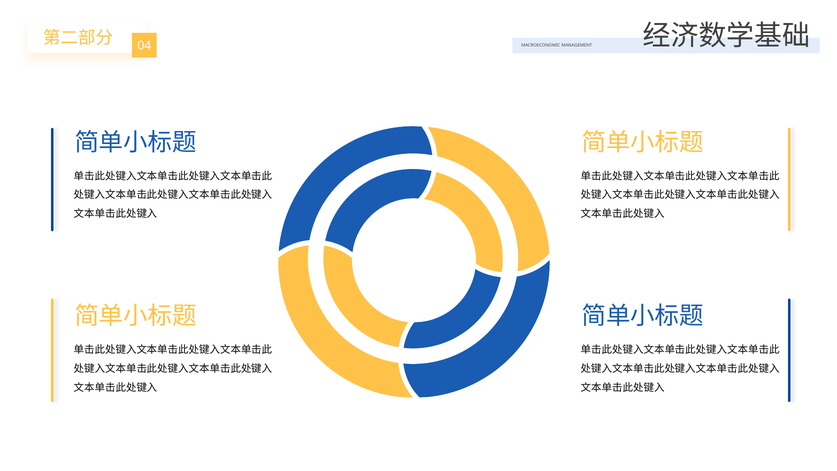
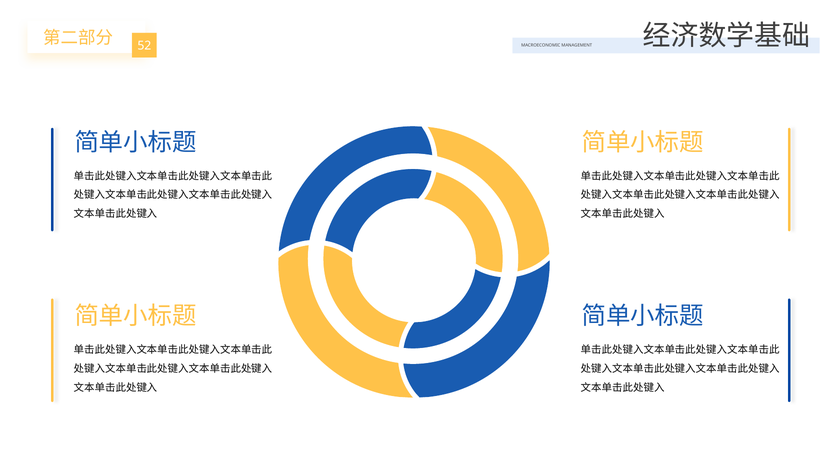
04: 04 -> 52 (144, 46)
